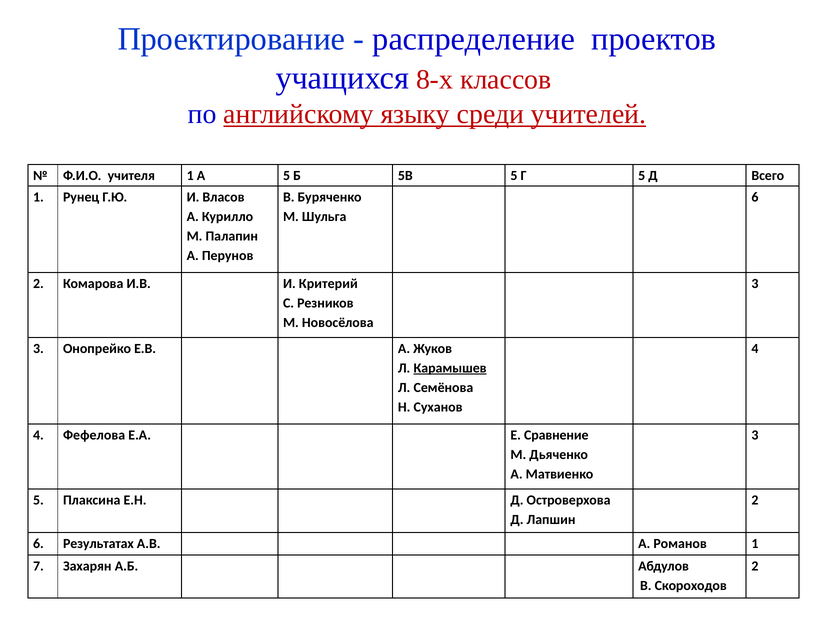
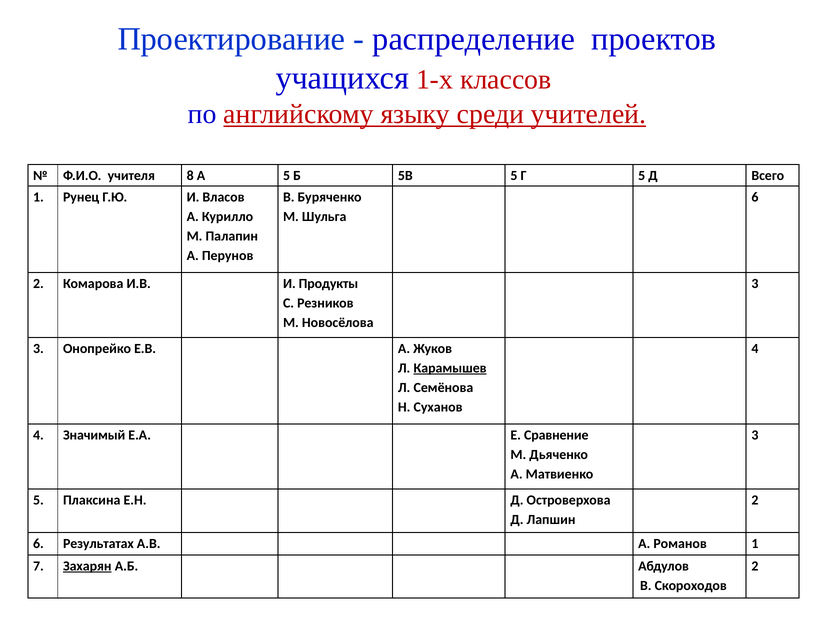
8-х: 8-х -> 1-х (435, 80)
учителя 1: 1 -> 8 (190, 175)
Критерий: Критерий -> Продукты (328, 284)
Фефелова: Фефелова -> Значимый (94, 435)
Захарян underline: none -> present (87, 565)
